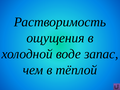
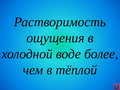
запас: запас -> более (101, 54)
